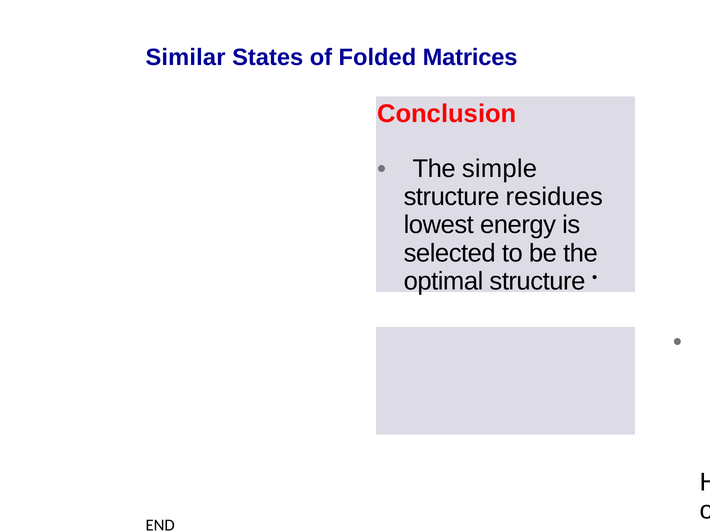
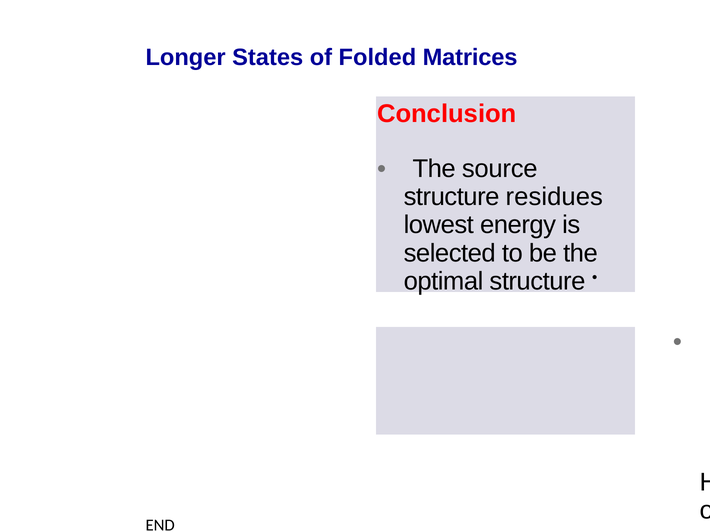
Similar: Similar -> Longer (186, 57)
simple: simple -> source (500, 169)
